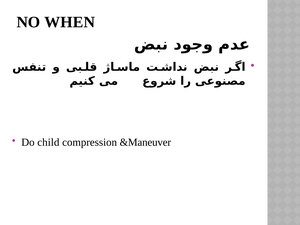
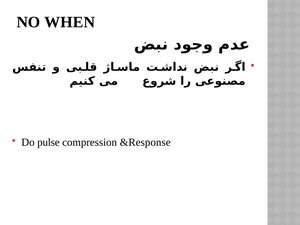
child: child -> pulse (48, 142)
&Maneuver: &Maneuver -> &Response (145, 142)
